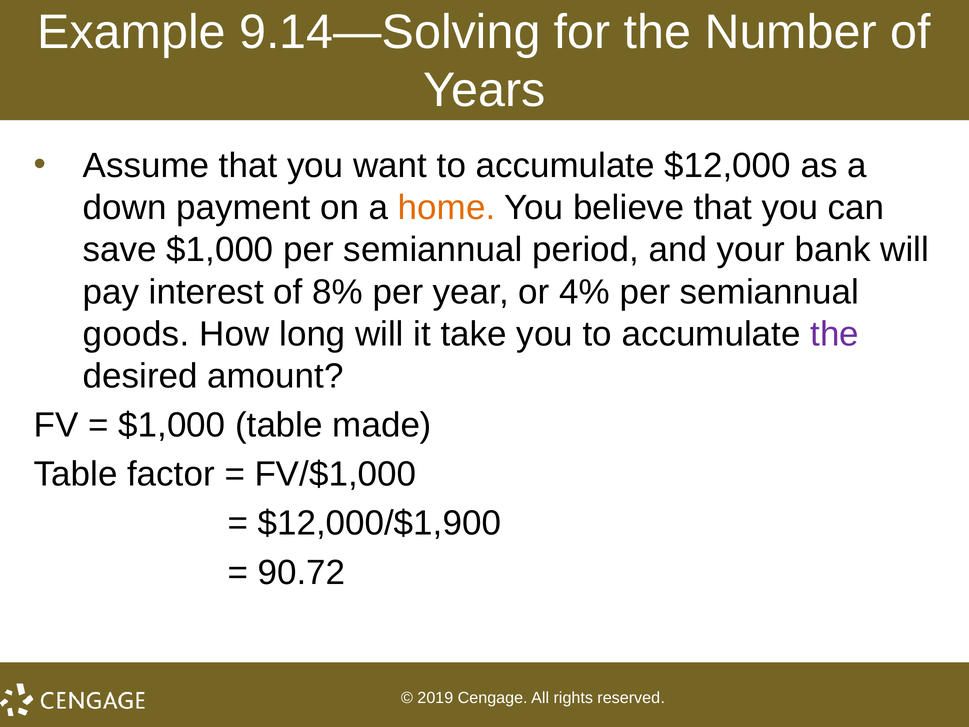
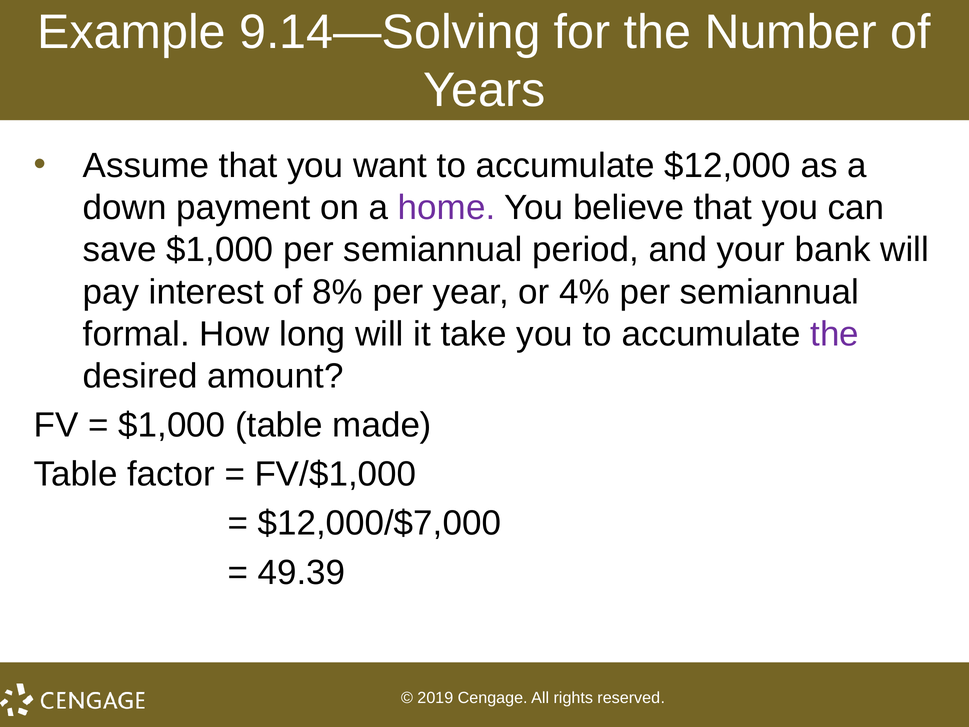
home colour: orange -> purple (447, 208)
goods: goods -> formal (136, 334)
$12,000/$1,900: $12,000/$1,900 -> $12,000/$7,000 (379, 523)
90.72: 90.72 -> 49.39 (302, 572)
